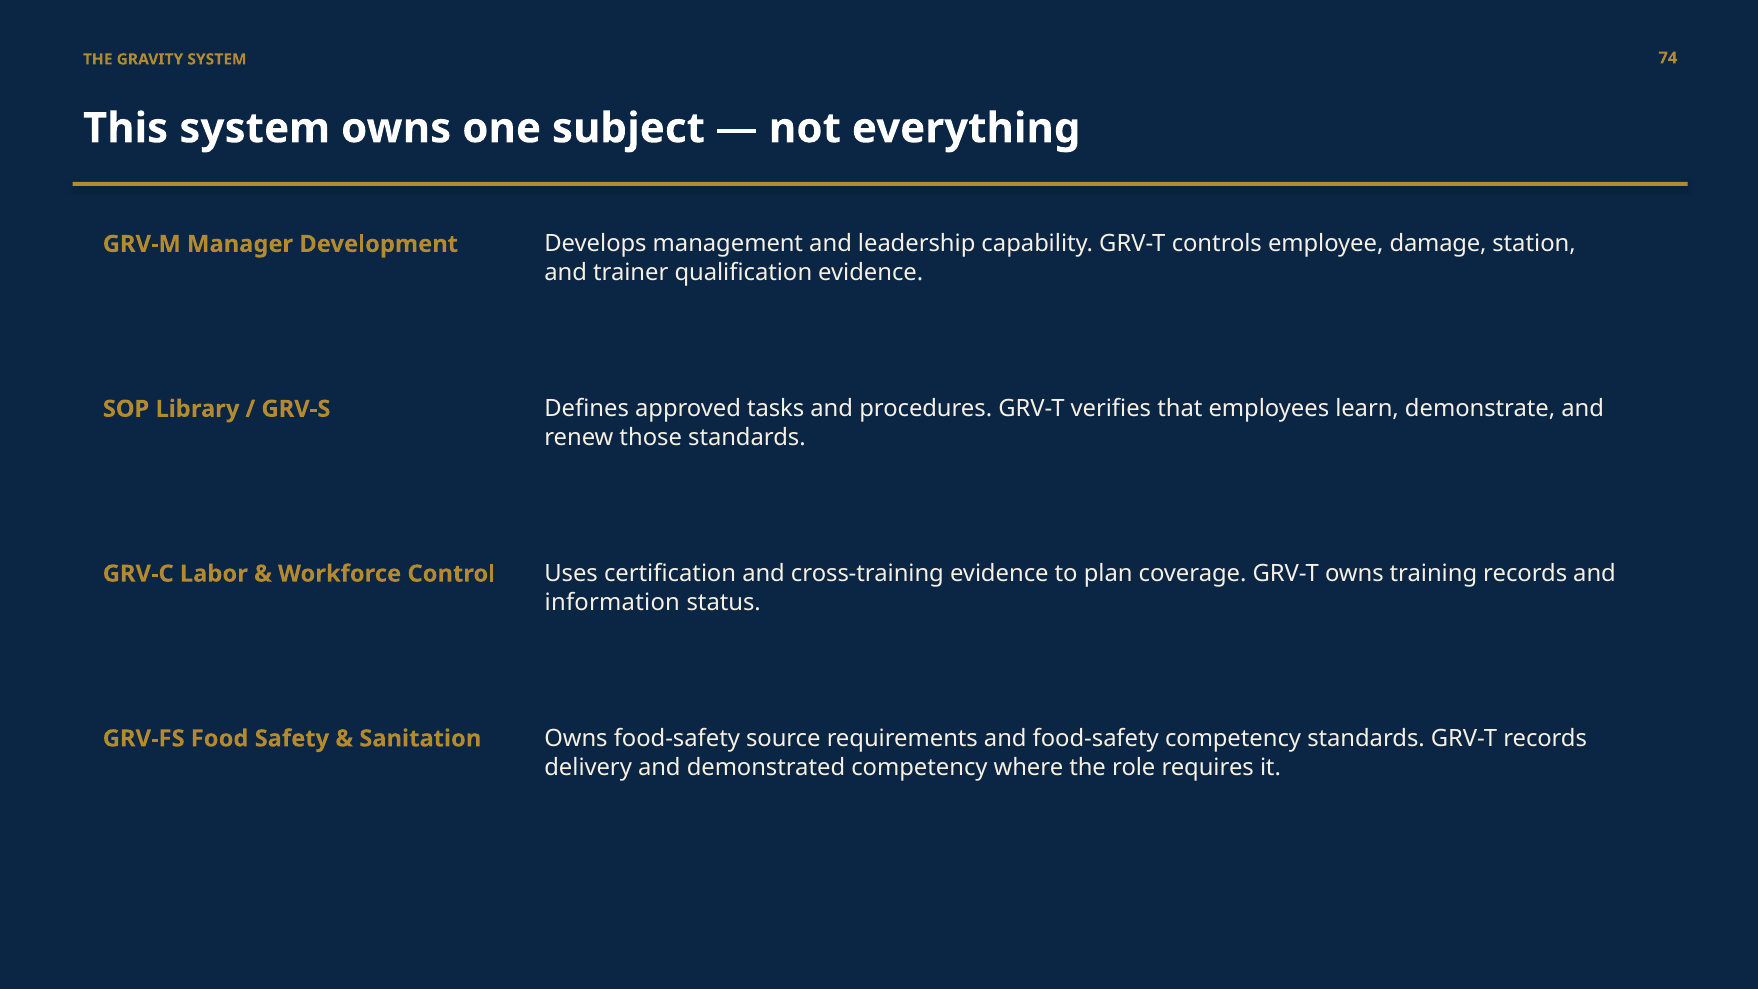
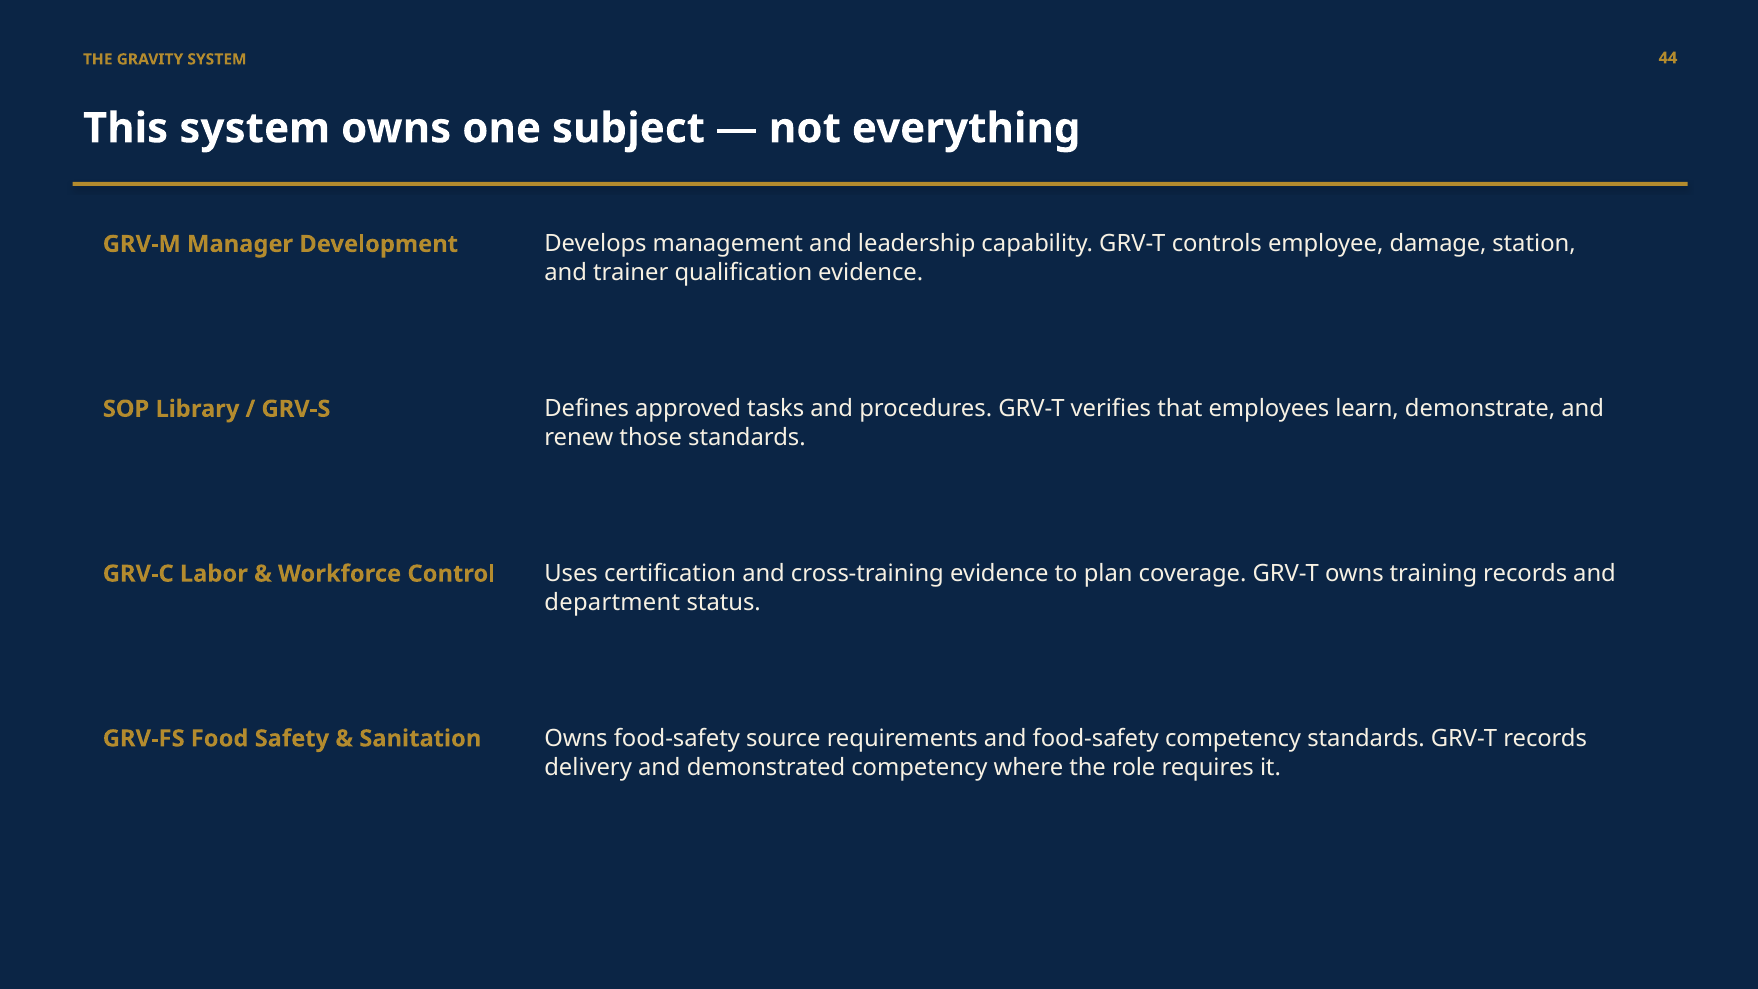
74: 74 -> 44 (1668, 58)
information: information -> department (612, 602)
